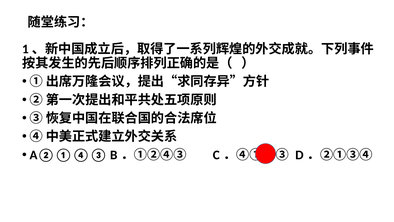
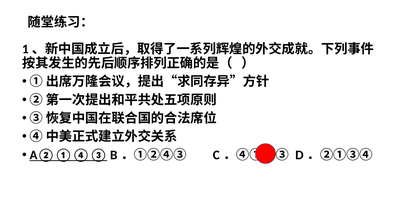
A②①④③ underline: none -> present (68, 155)
